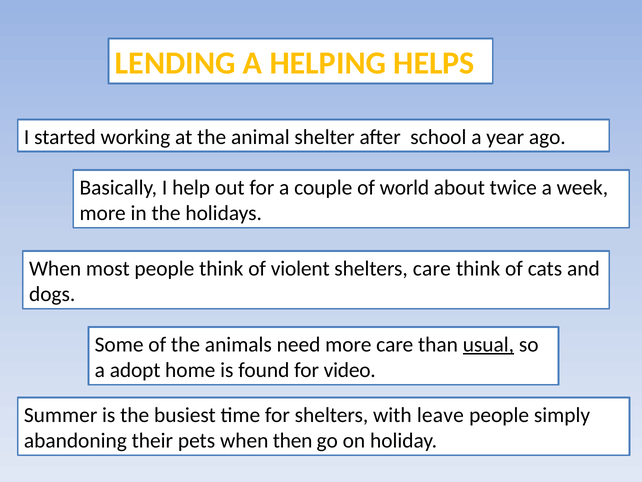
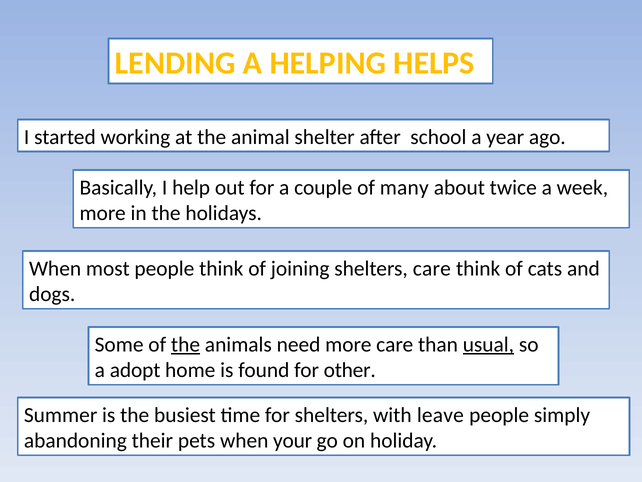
world: world -> many (404, 187)
violent: violent -> joining (300, 268)
the underline: none -> present (186, 344)
video: video -> other (350, 370)
then: then -> your (293, 440)
